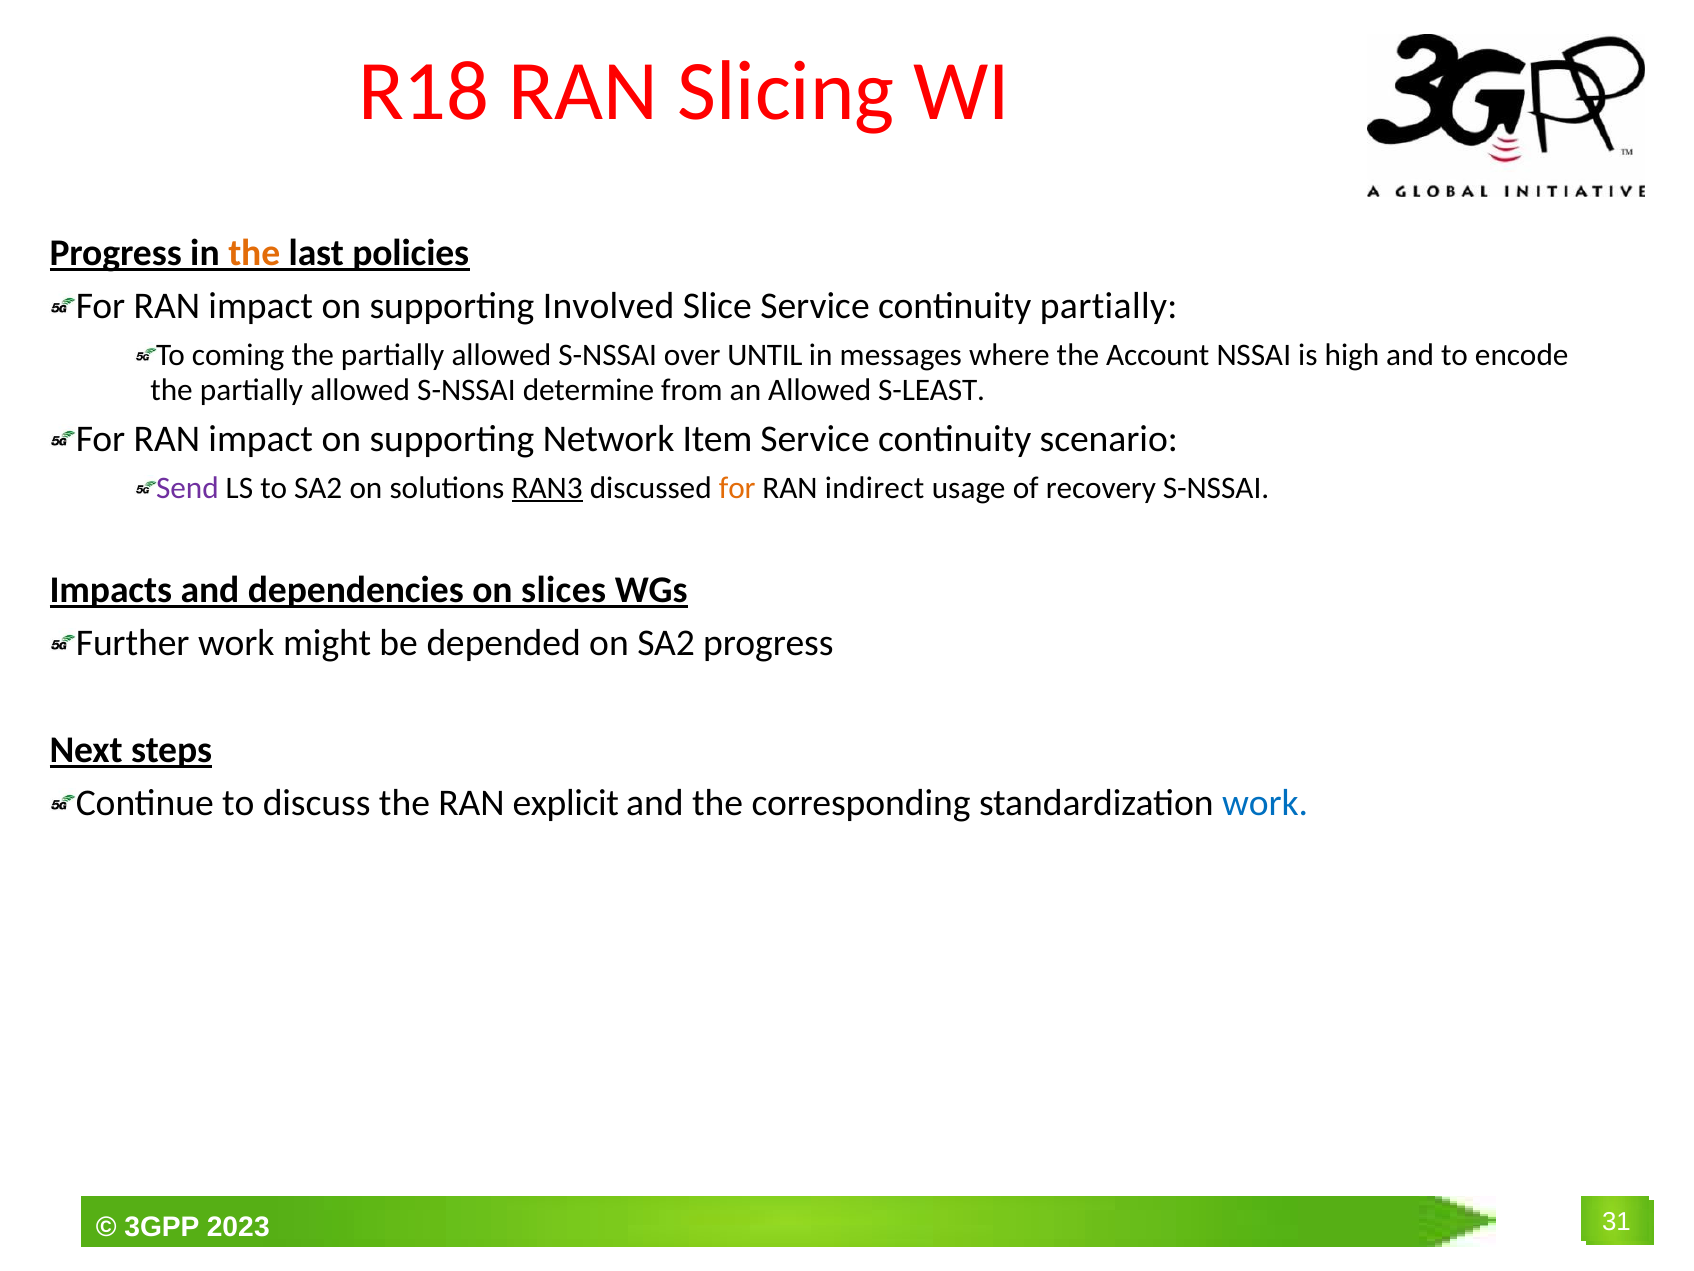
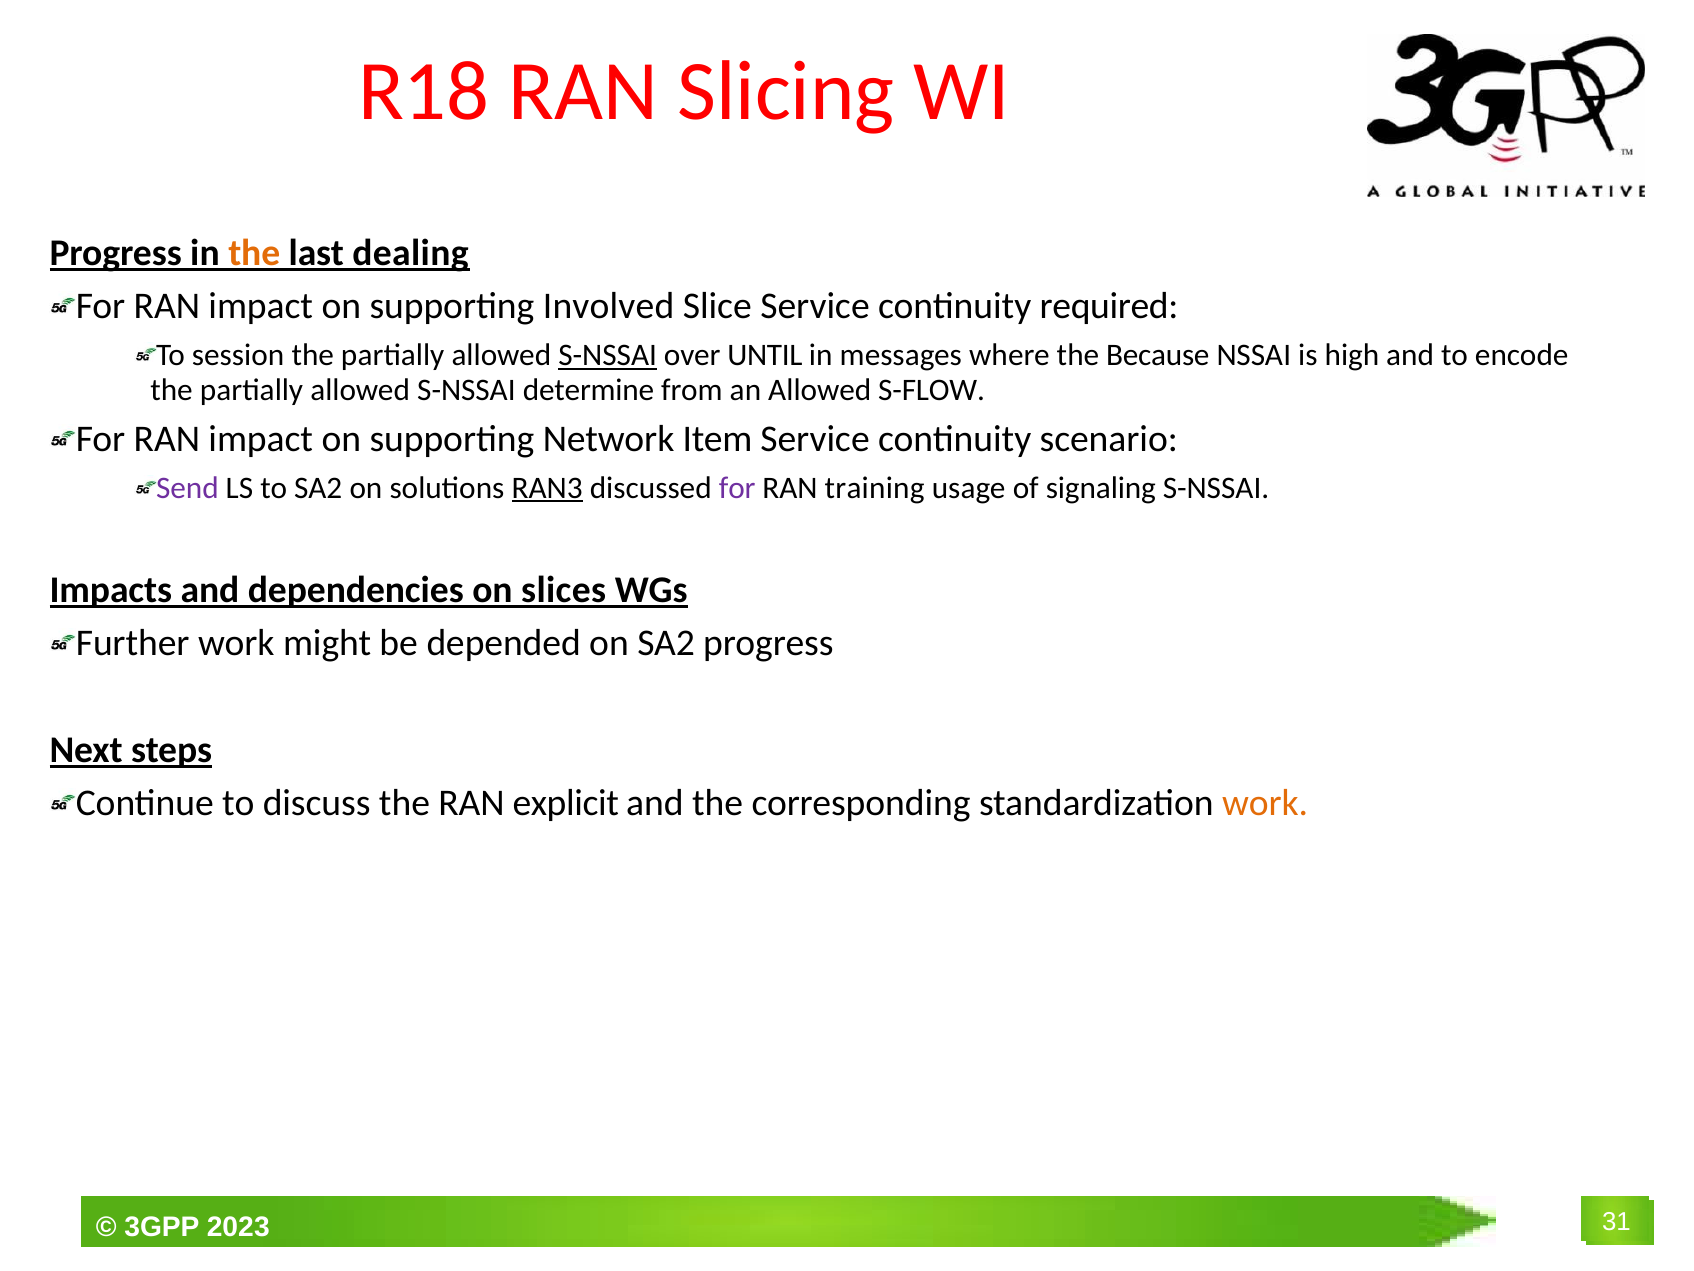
policies: policies -> dealing (410, 253)
continuity partially: partially -> required (1109, 306)
coming: coming -> session (238, 355)
S-NSSAI underline: none -> present (608, 355)
Account: Account -> Because (1158, 355)
S-LEAST: S-LEAST -> S-FLOW (932, 390)
for colour: orange -> purple (737, 488)
indirect: indirect -> training (875, 488)
recovery: recovery -> signaling (1101, 488)
work colour: blue -> orange (1265, 803)
